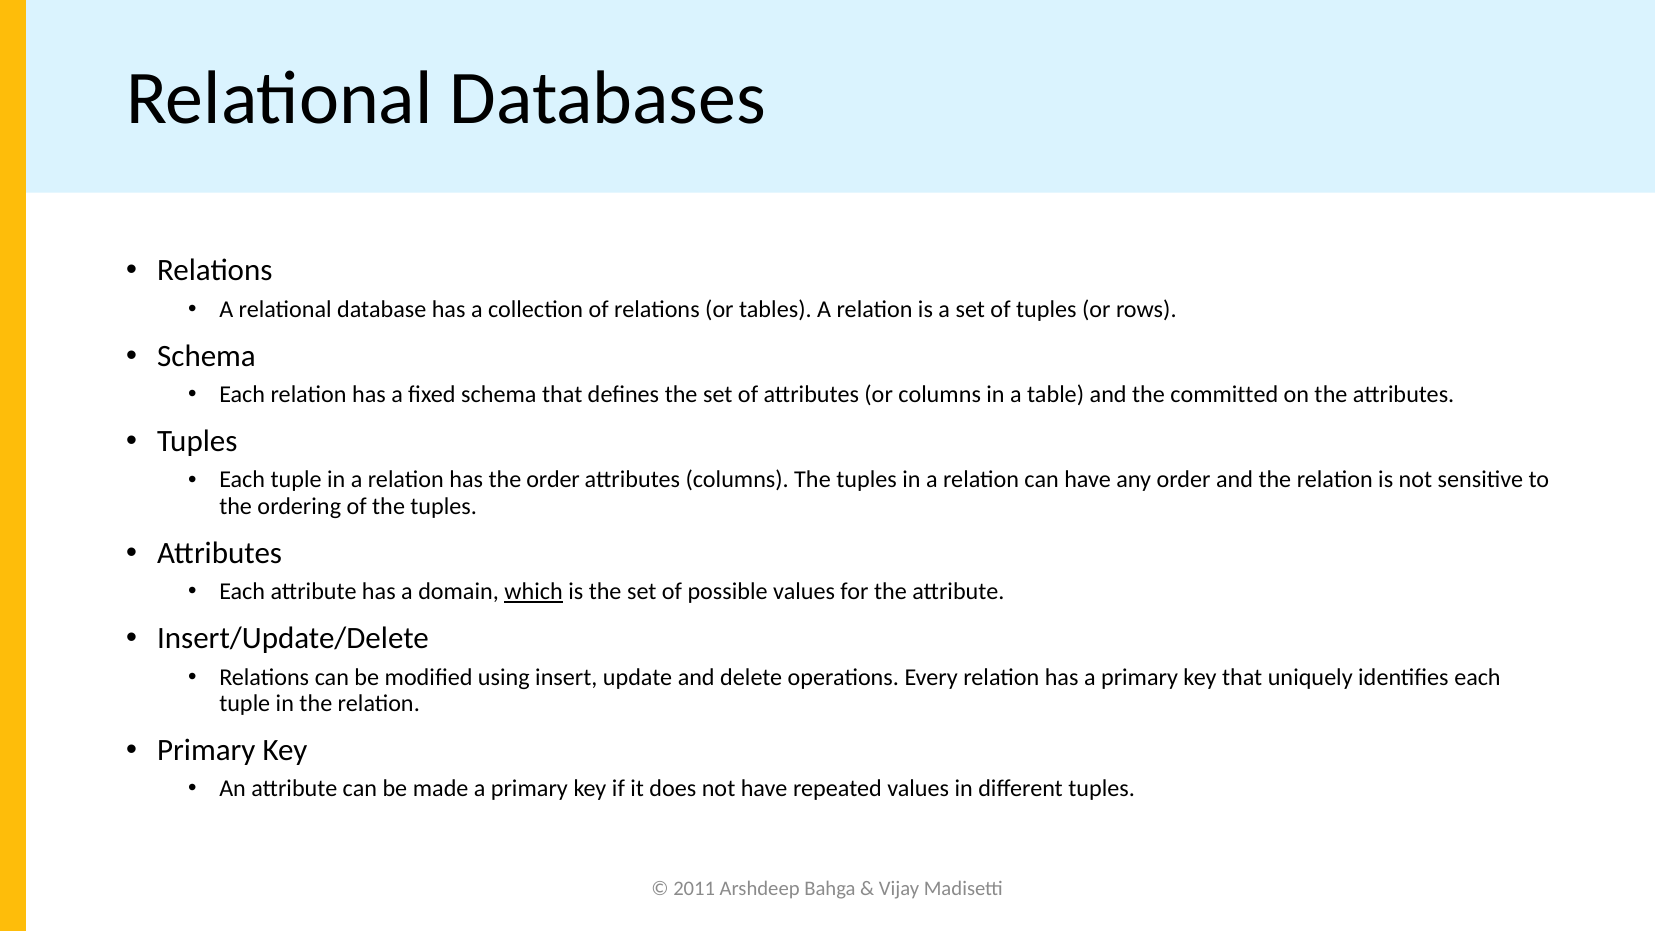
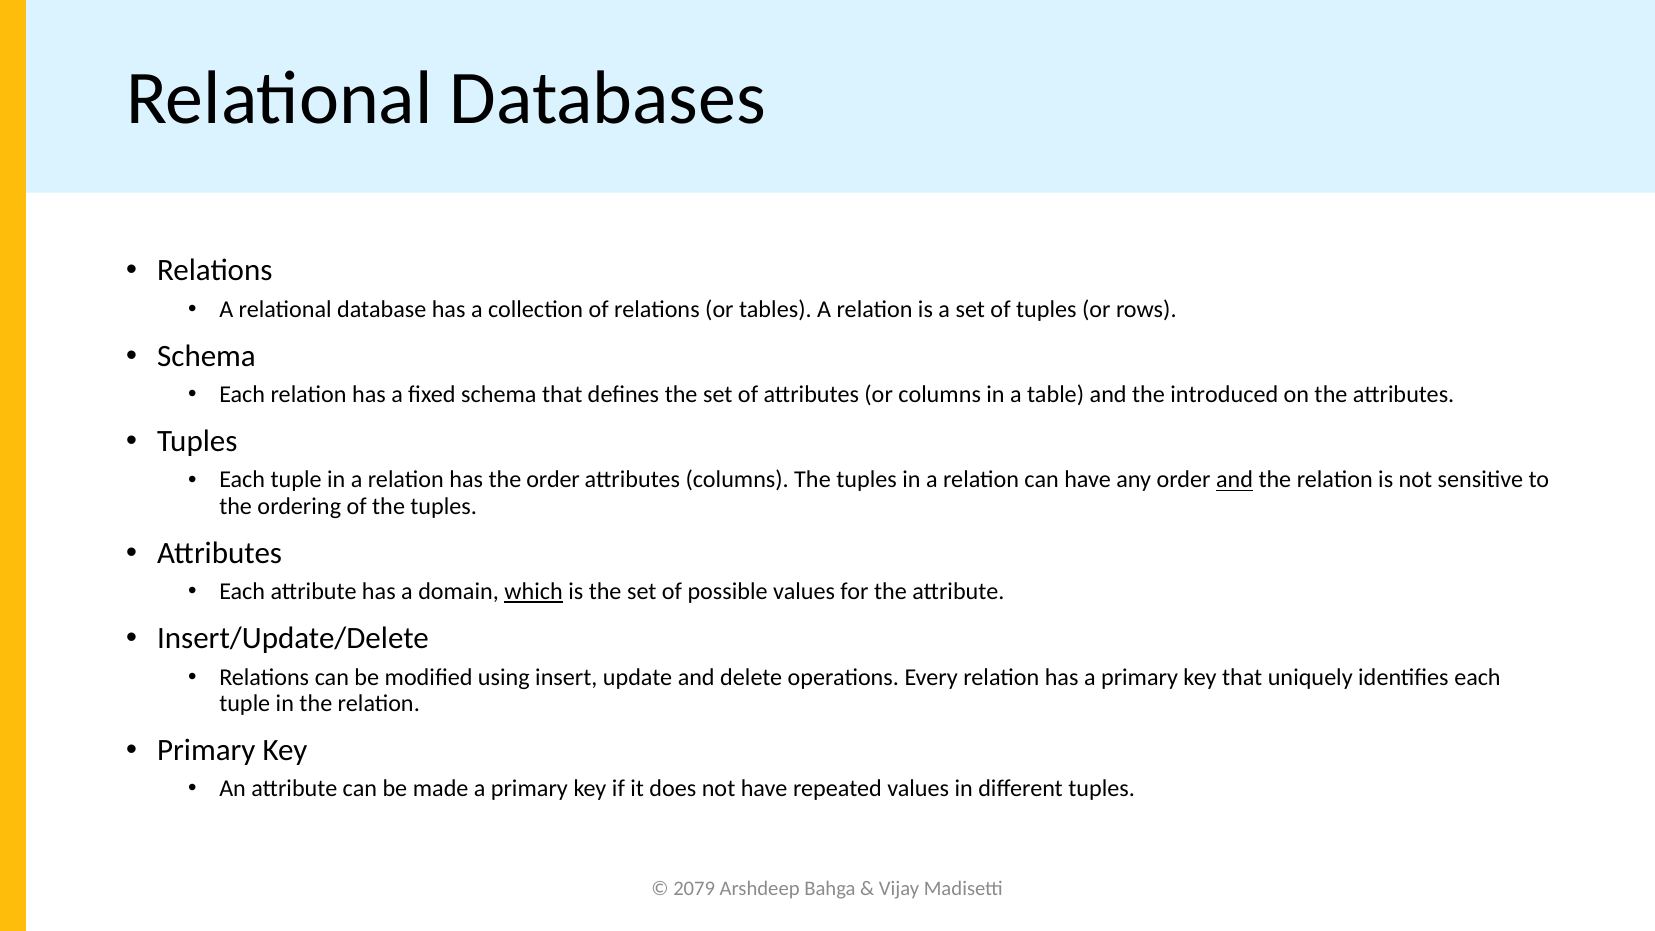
committed: committed -> introduced (1224, 395)
and underline: none -> present (1235, 480)
2011: 2011 -> 2079 (694, 889)
